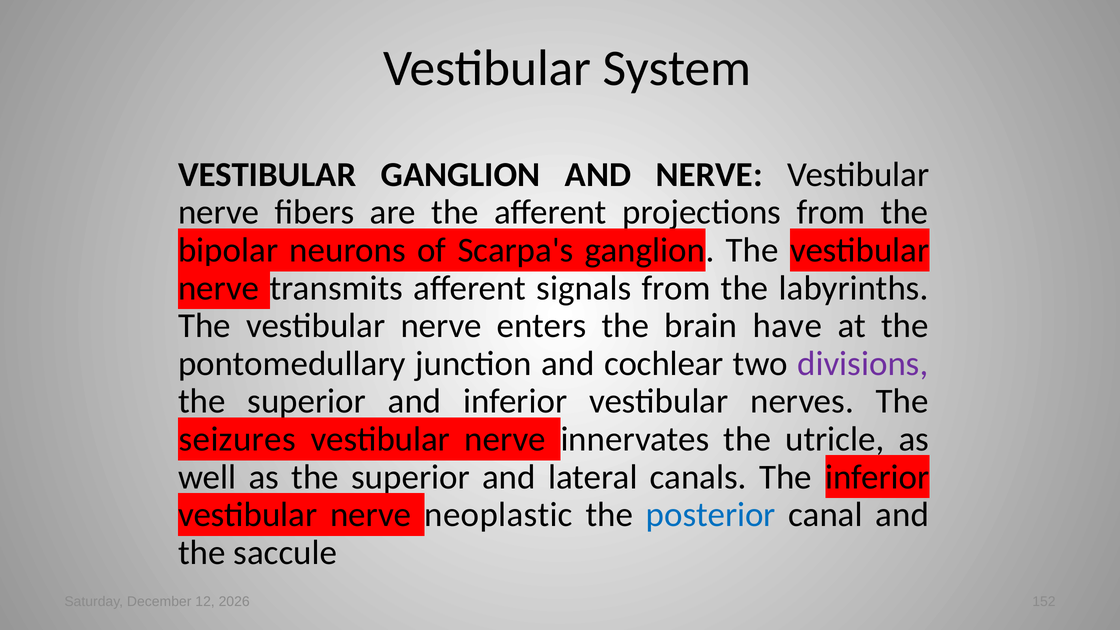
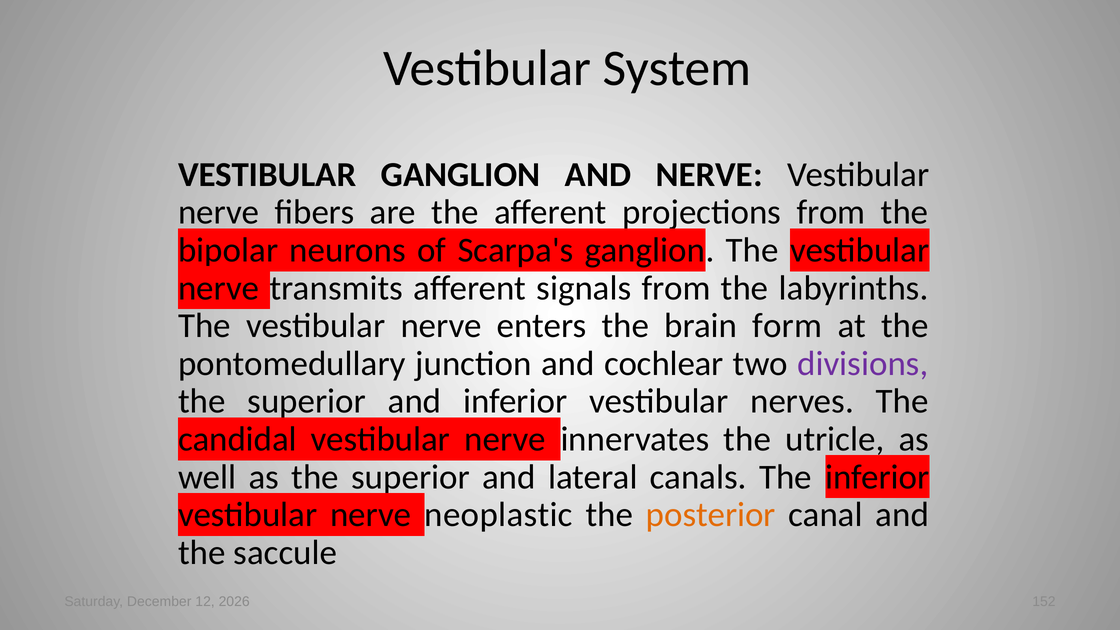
have: have -> form (787, 326)
seizures: seizures -> candidal (237, 439)
posterior colour: blue -> orange (711, 515)
